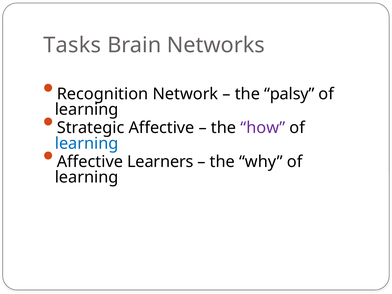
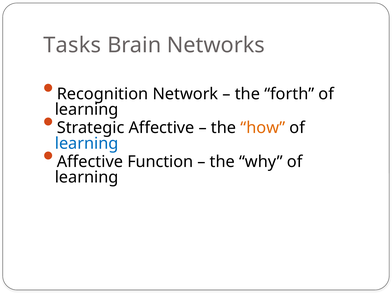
palsy: palsy -> forth (289, 94)
how colour: purple -> orange (263, 128)
Learners: Learners -> Function (160, 162)
